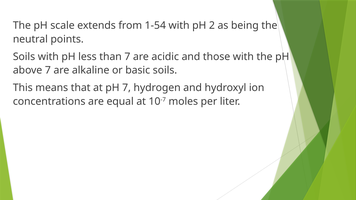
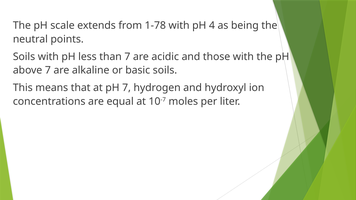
1-54: 1-54 -> 1-78 (155, 26)
2: 2 -> 4 (212, 26)
